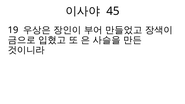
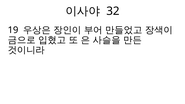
45: 45 -> 32 (113, 11)
